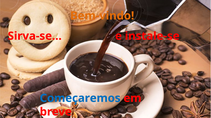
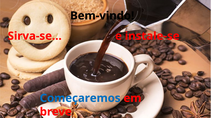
Bem-vindo colour: orange -> black (102, 16)
